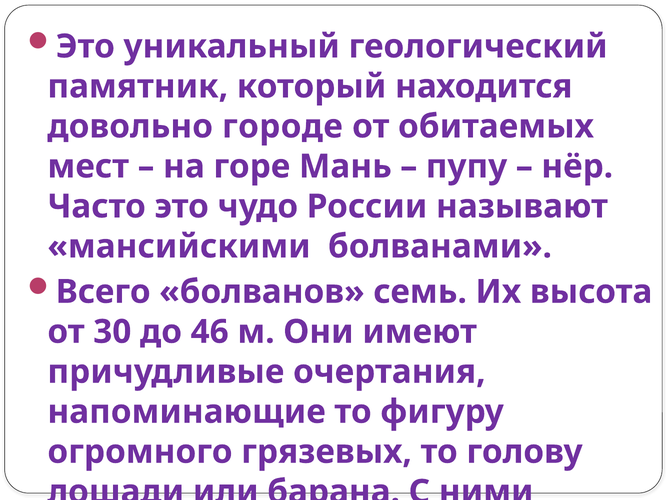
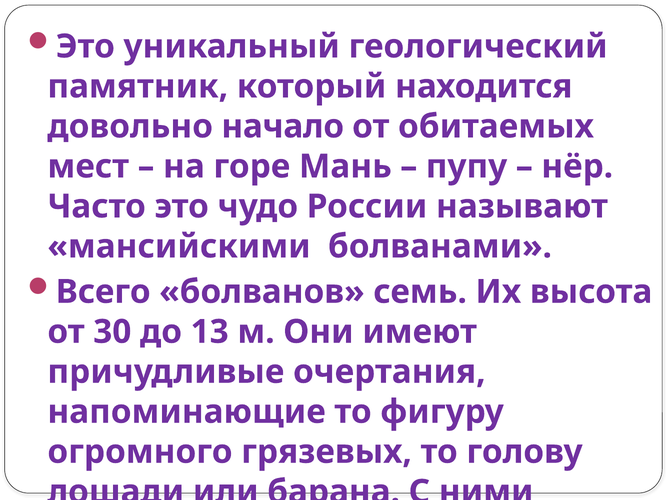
городе: городе -> начало (283, 127)
46: 46 -> 13 (210, 332)
